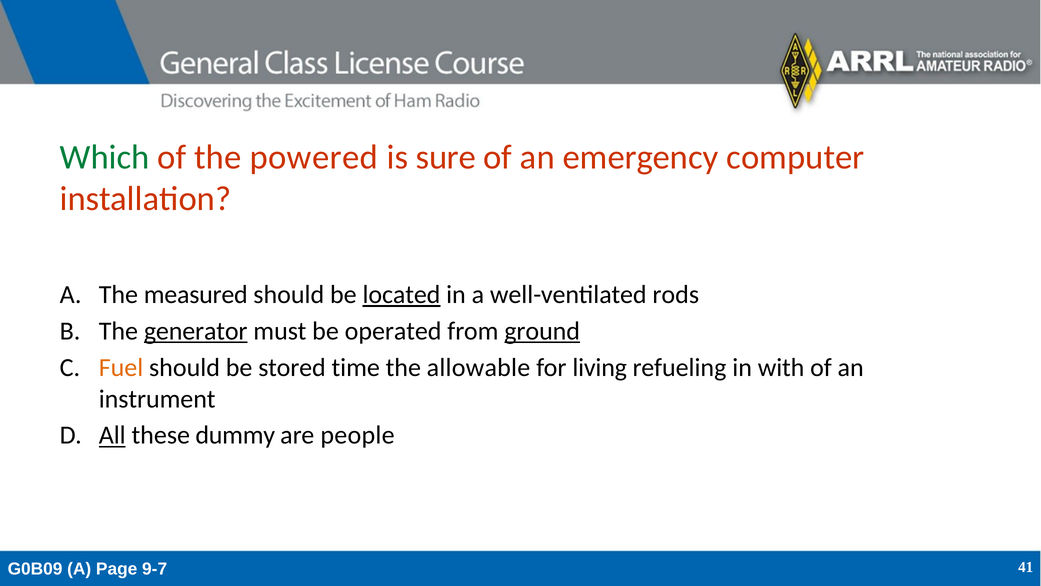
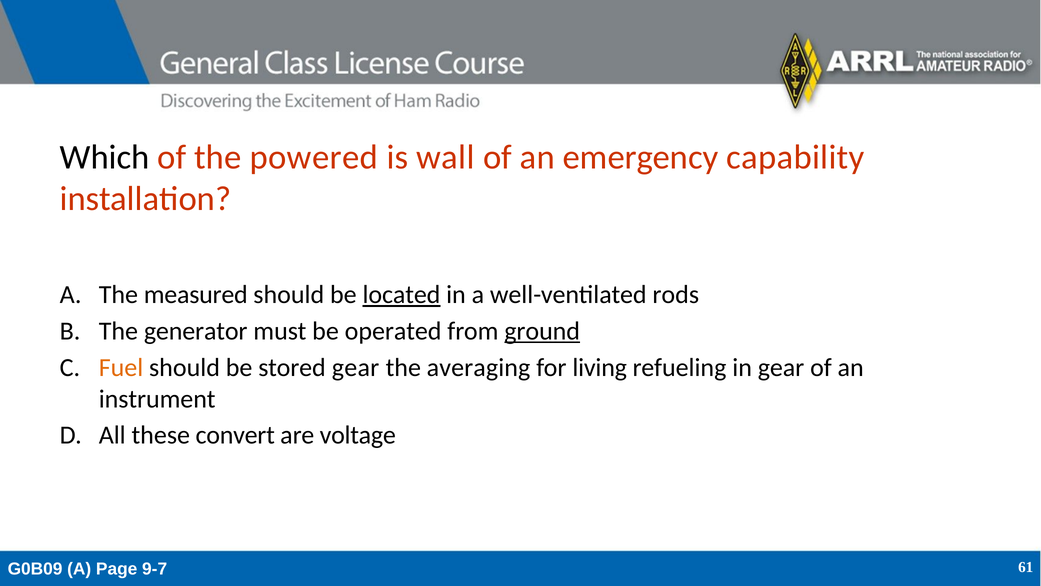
Which colour: green -> black (105, 157)
sure: sure -> wall (446, 157)
computer: computer -> capability (795, 157)
generator underline: present -> none (196, 331)
stored time: time -> gear (356, 367)
allowable: allowable -> averaging (479, 367)
in with: with -> gear (781, 367)
All underline: present -> none (112, 435)
dummy: dummy -> convert (235, 435)
people: people -> voltage (358, 435)
41: 41 -> 61 (1026, 567)
